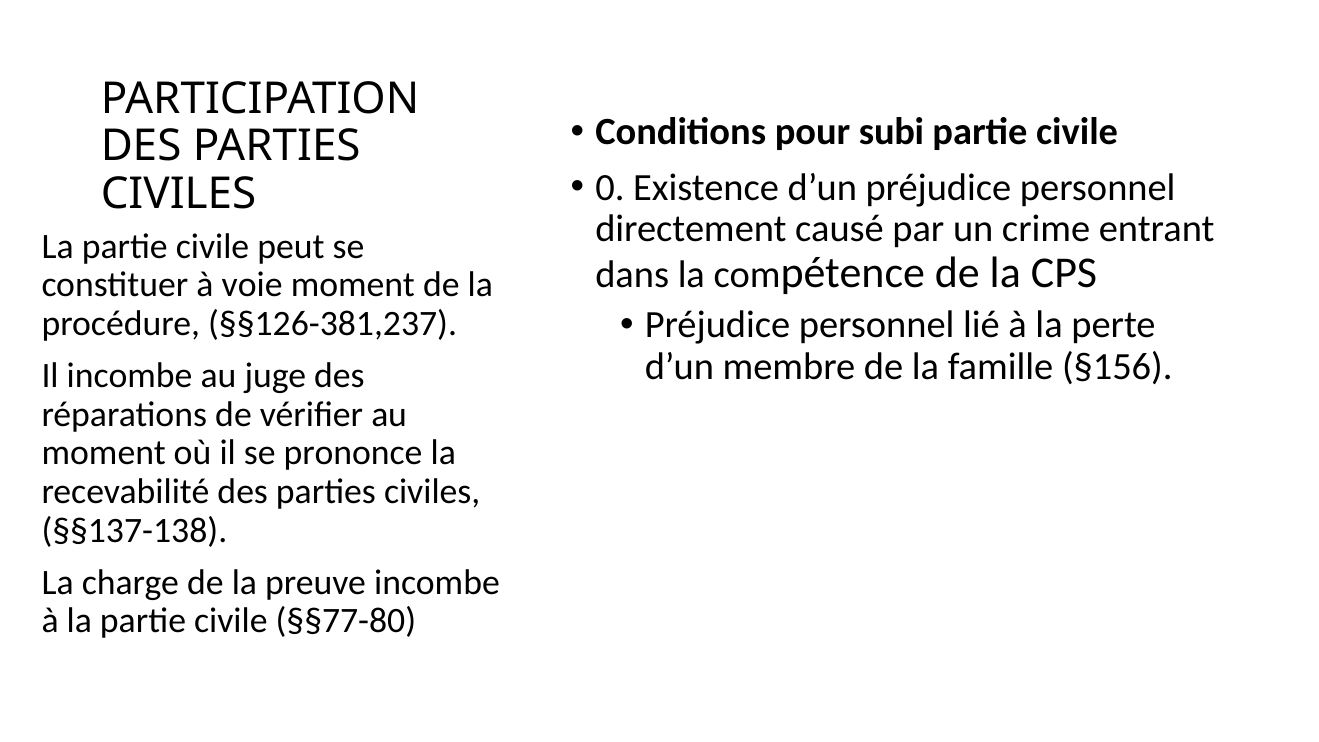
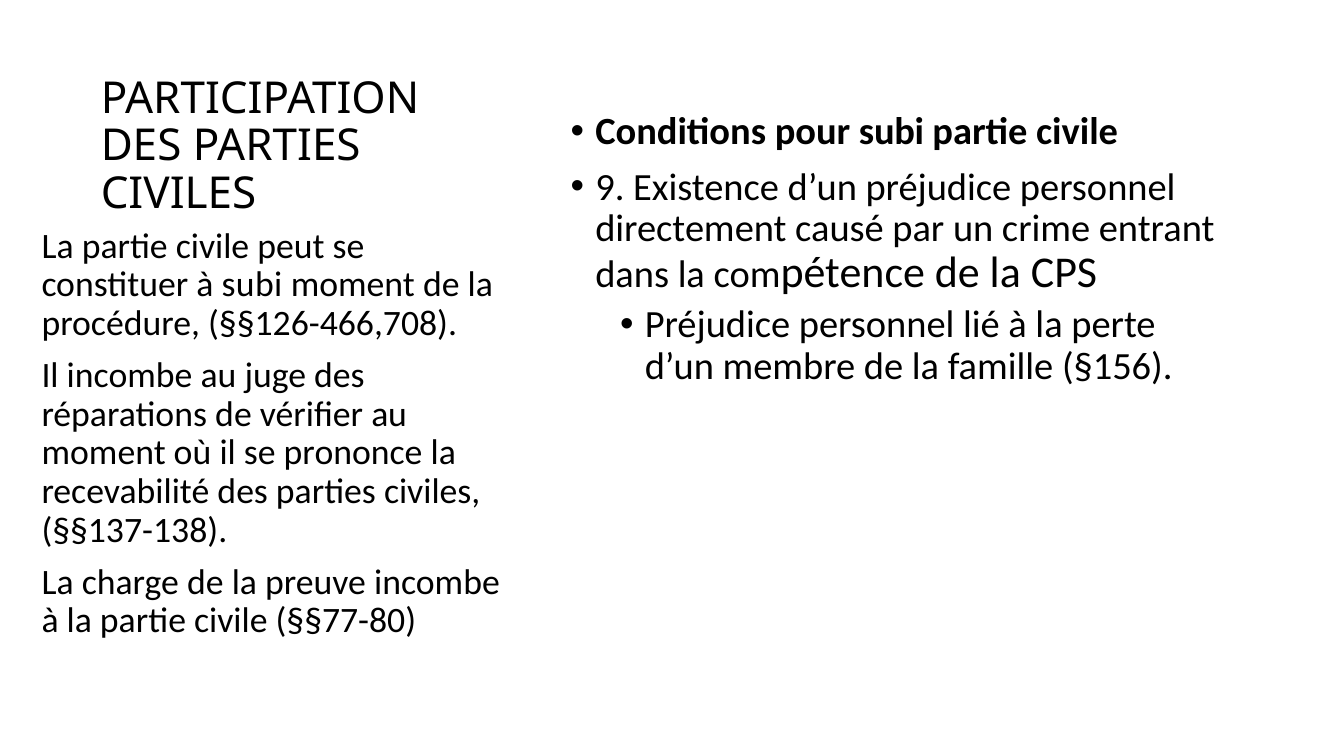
0: 0 -> 9 (610, 187)
à voie: voie -> subi (252, 285)
§§126-381,237: §§126-381,237 -> §§126-466,708 (333, 324)
